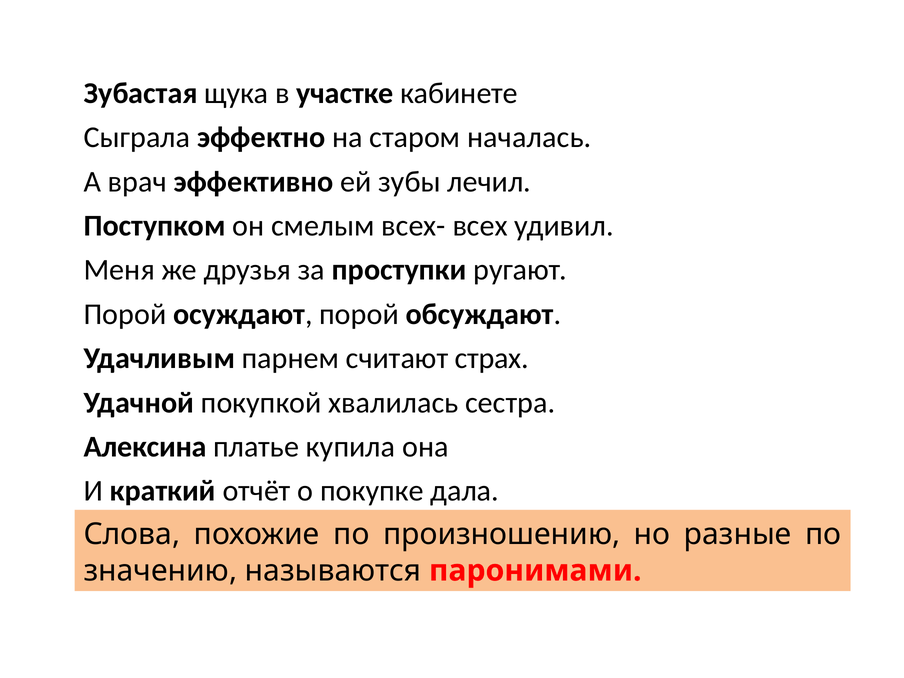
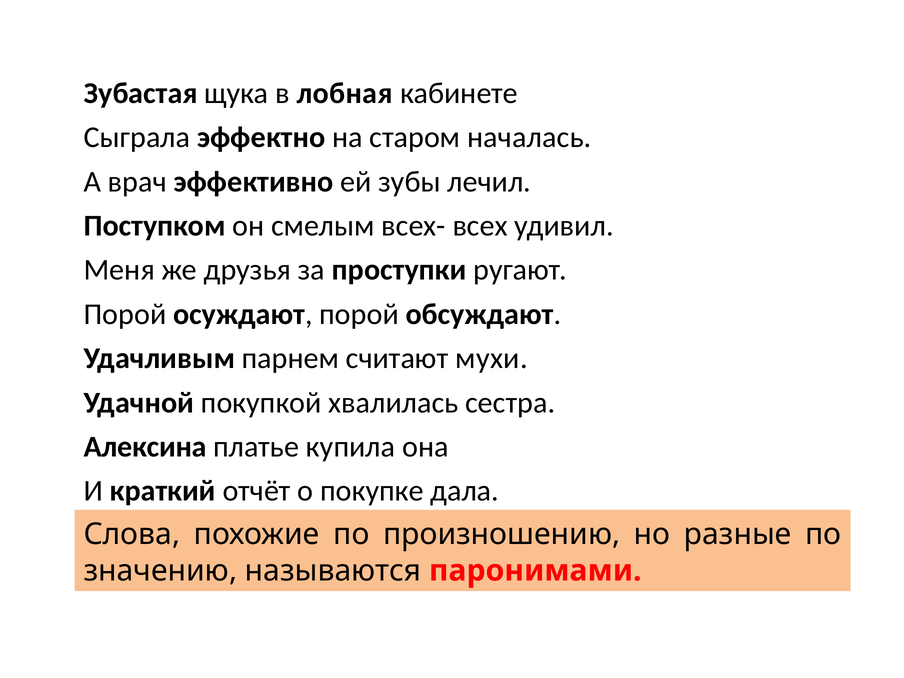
участке: участке -> лобная (345, 93)
страх: страх -> мухи (492, 358)
